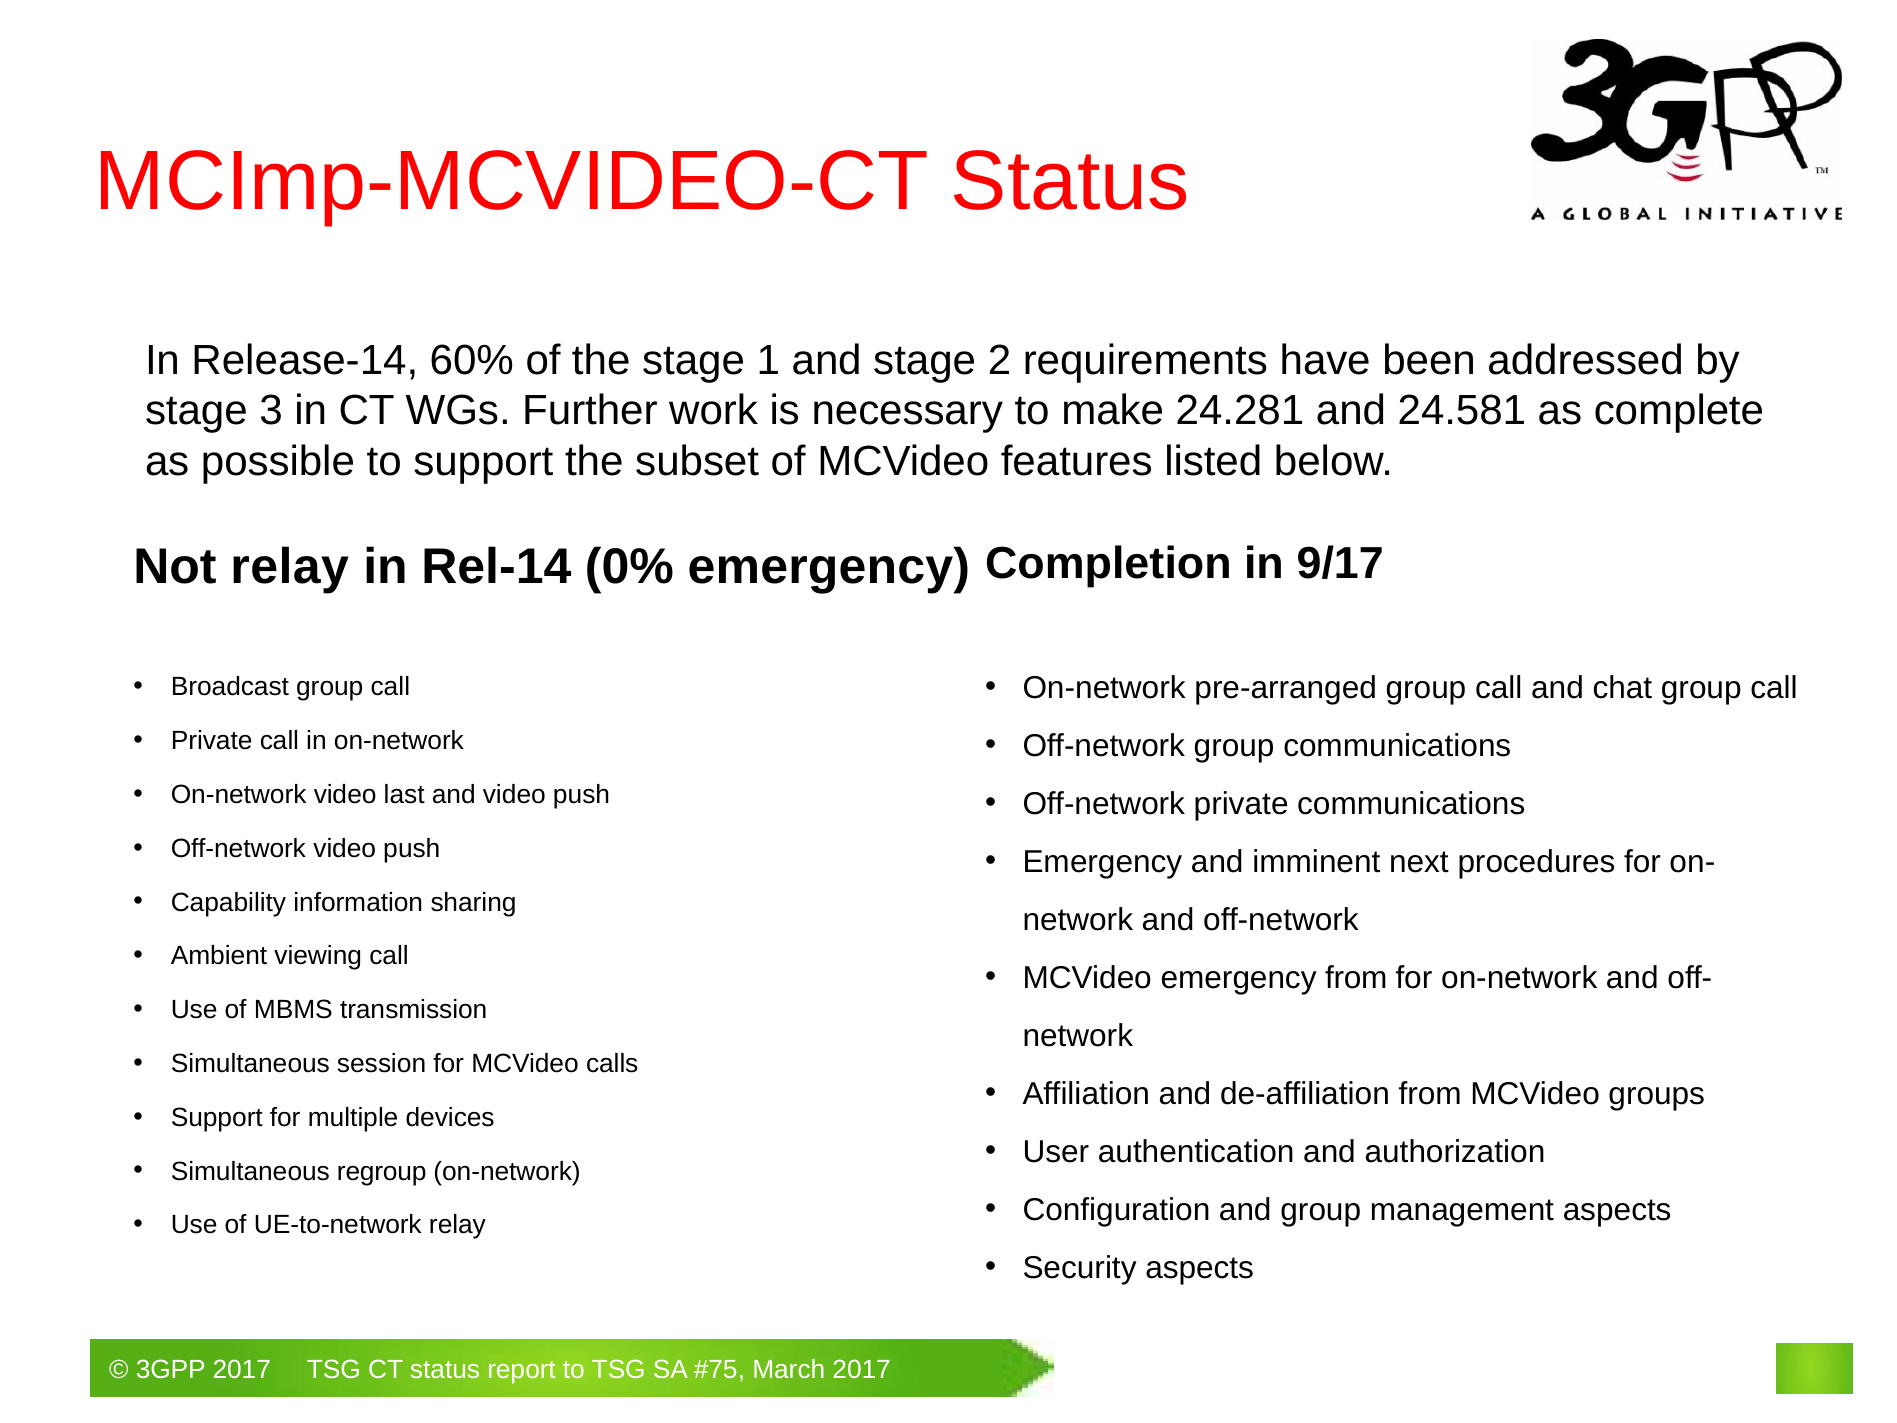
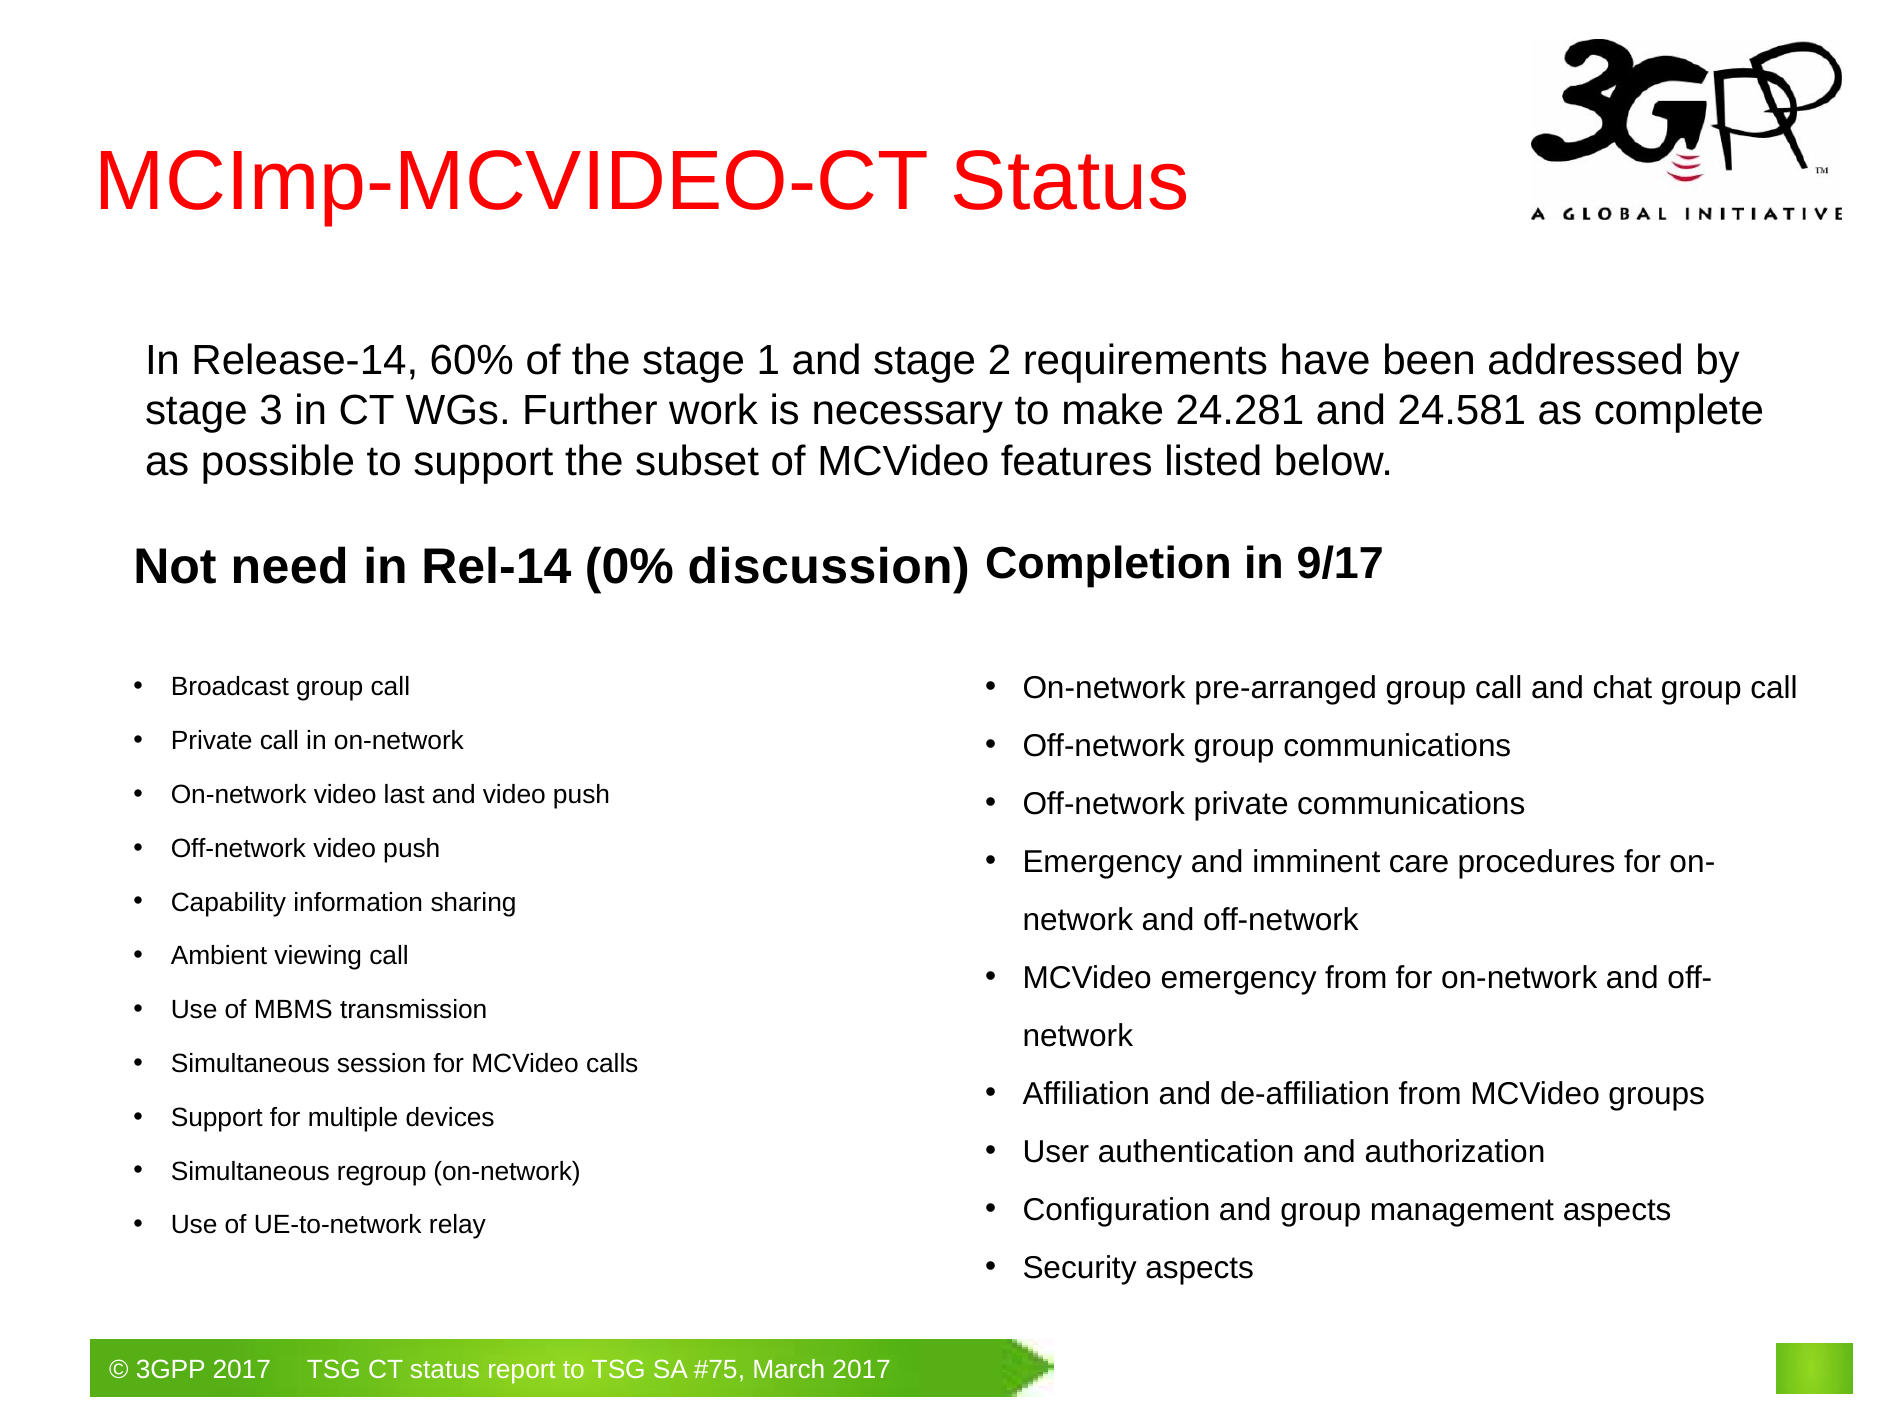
Not relay: relay -> need (290, 567)
0% emergency: emergency -> discussion (829, 567)
next: next -> care (1419, 862)
